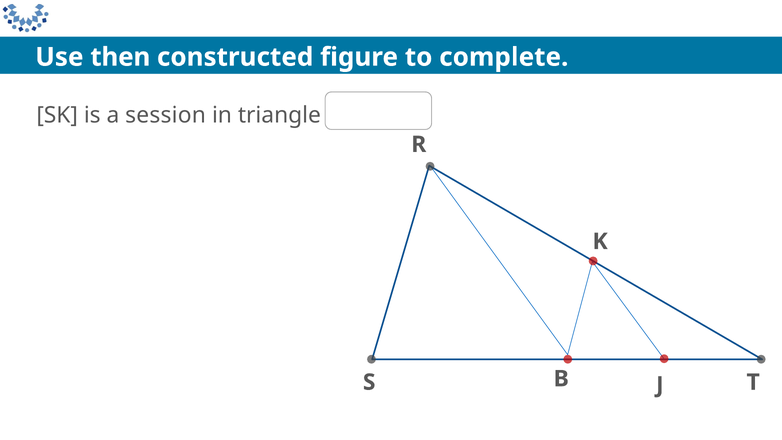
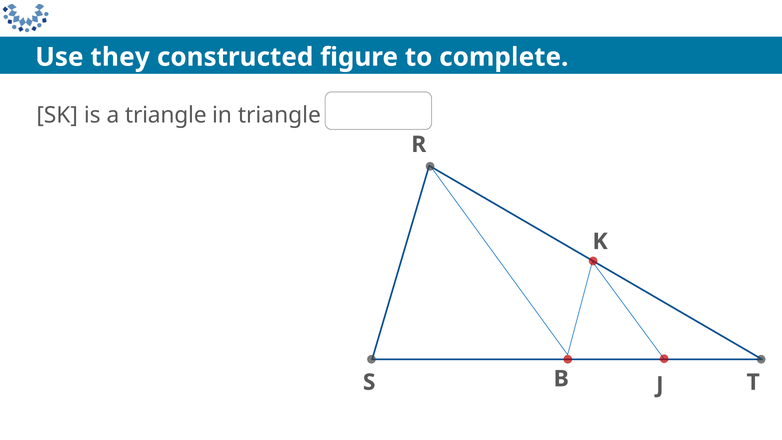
then: then -> they (120, 57)
a session: session -> triangle (166, 115)
